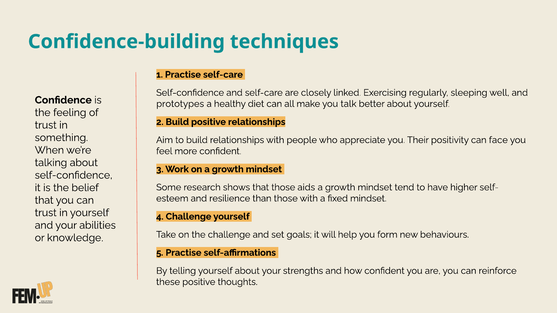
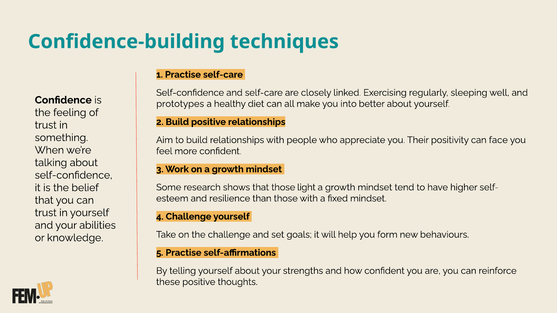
talk: talk -> into (349, 104)
aids: aids -> light (306, 187)
